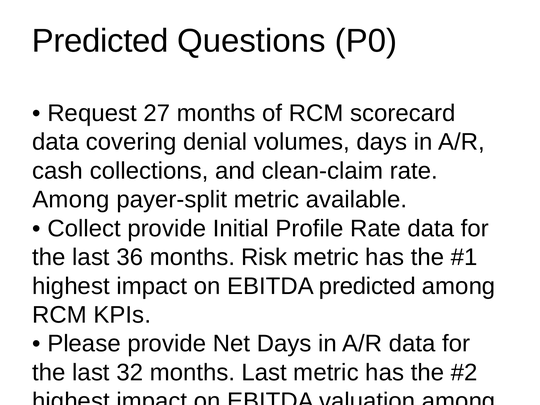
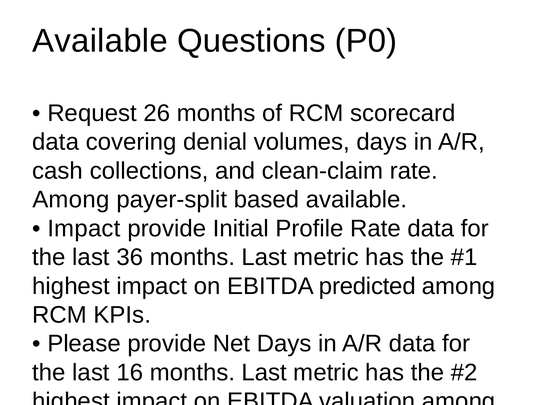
Predicted: Predicted -> Available (100, 41)
27: 27 -> 26 (157, 113)
payer-split metric: metric -> based (266, 200)
Collect: Collect -> Impact (84, 228)
36 months Risk: Risk -> Last (264, 257)
32: 32 -> 16 (130, 373)
